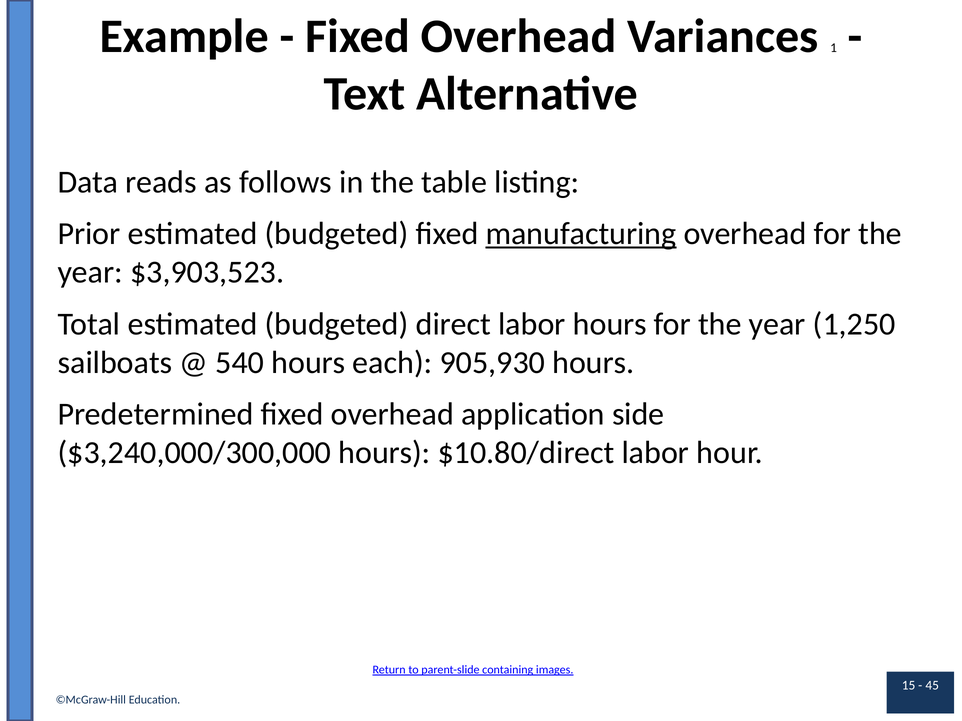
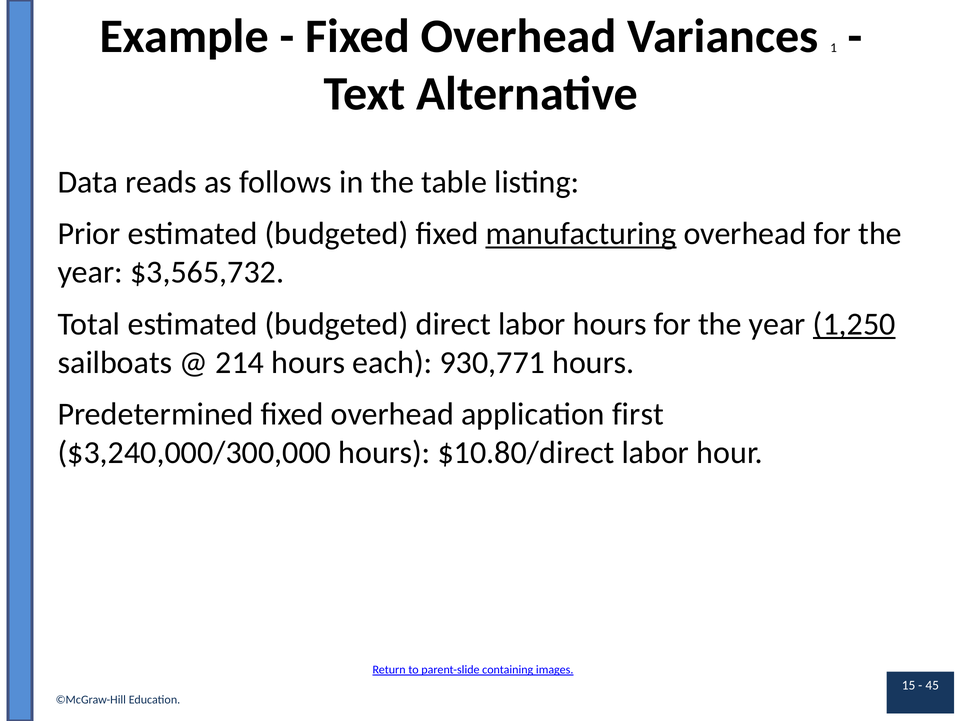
$3,903,523: $3,903,523 -> $3,565,732 (207, 272)
1,250 underline: none -> present (854, 324)
540: 540 -> 214 (240, 363)
905,930: 905,930 -> 930,771 (492, 363)
side: side -> first (638, 415)
